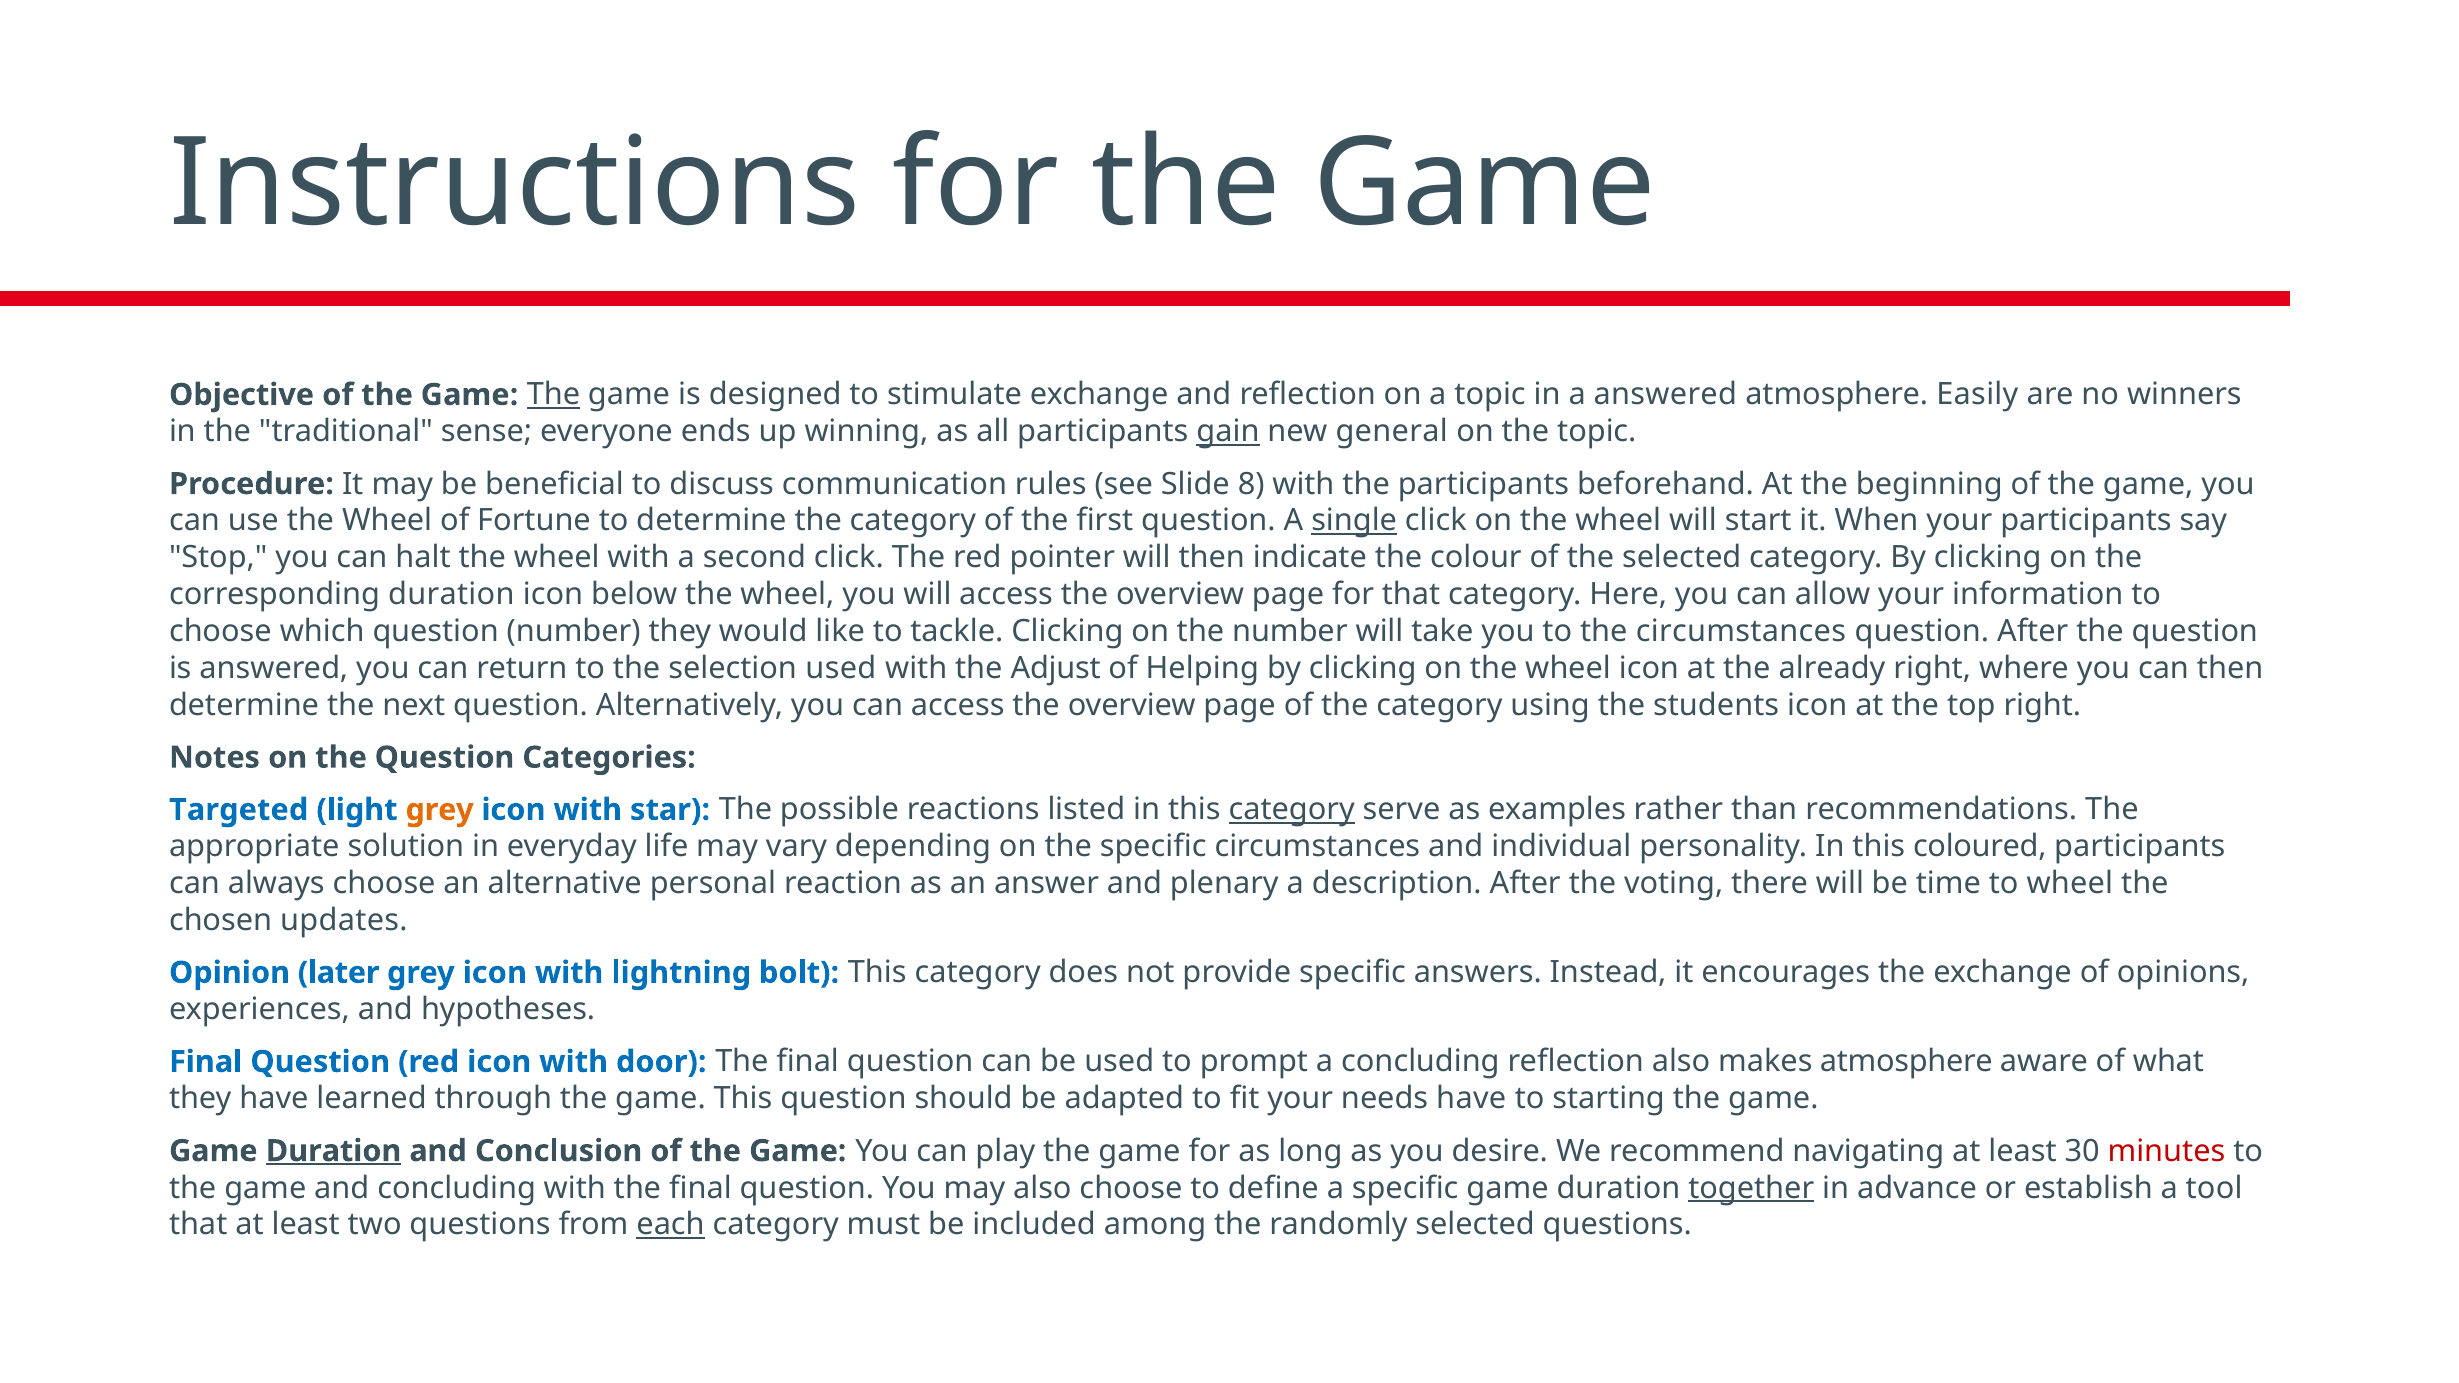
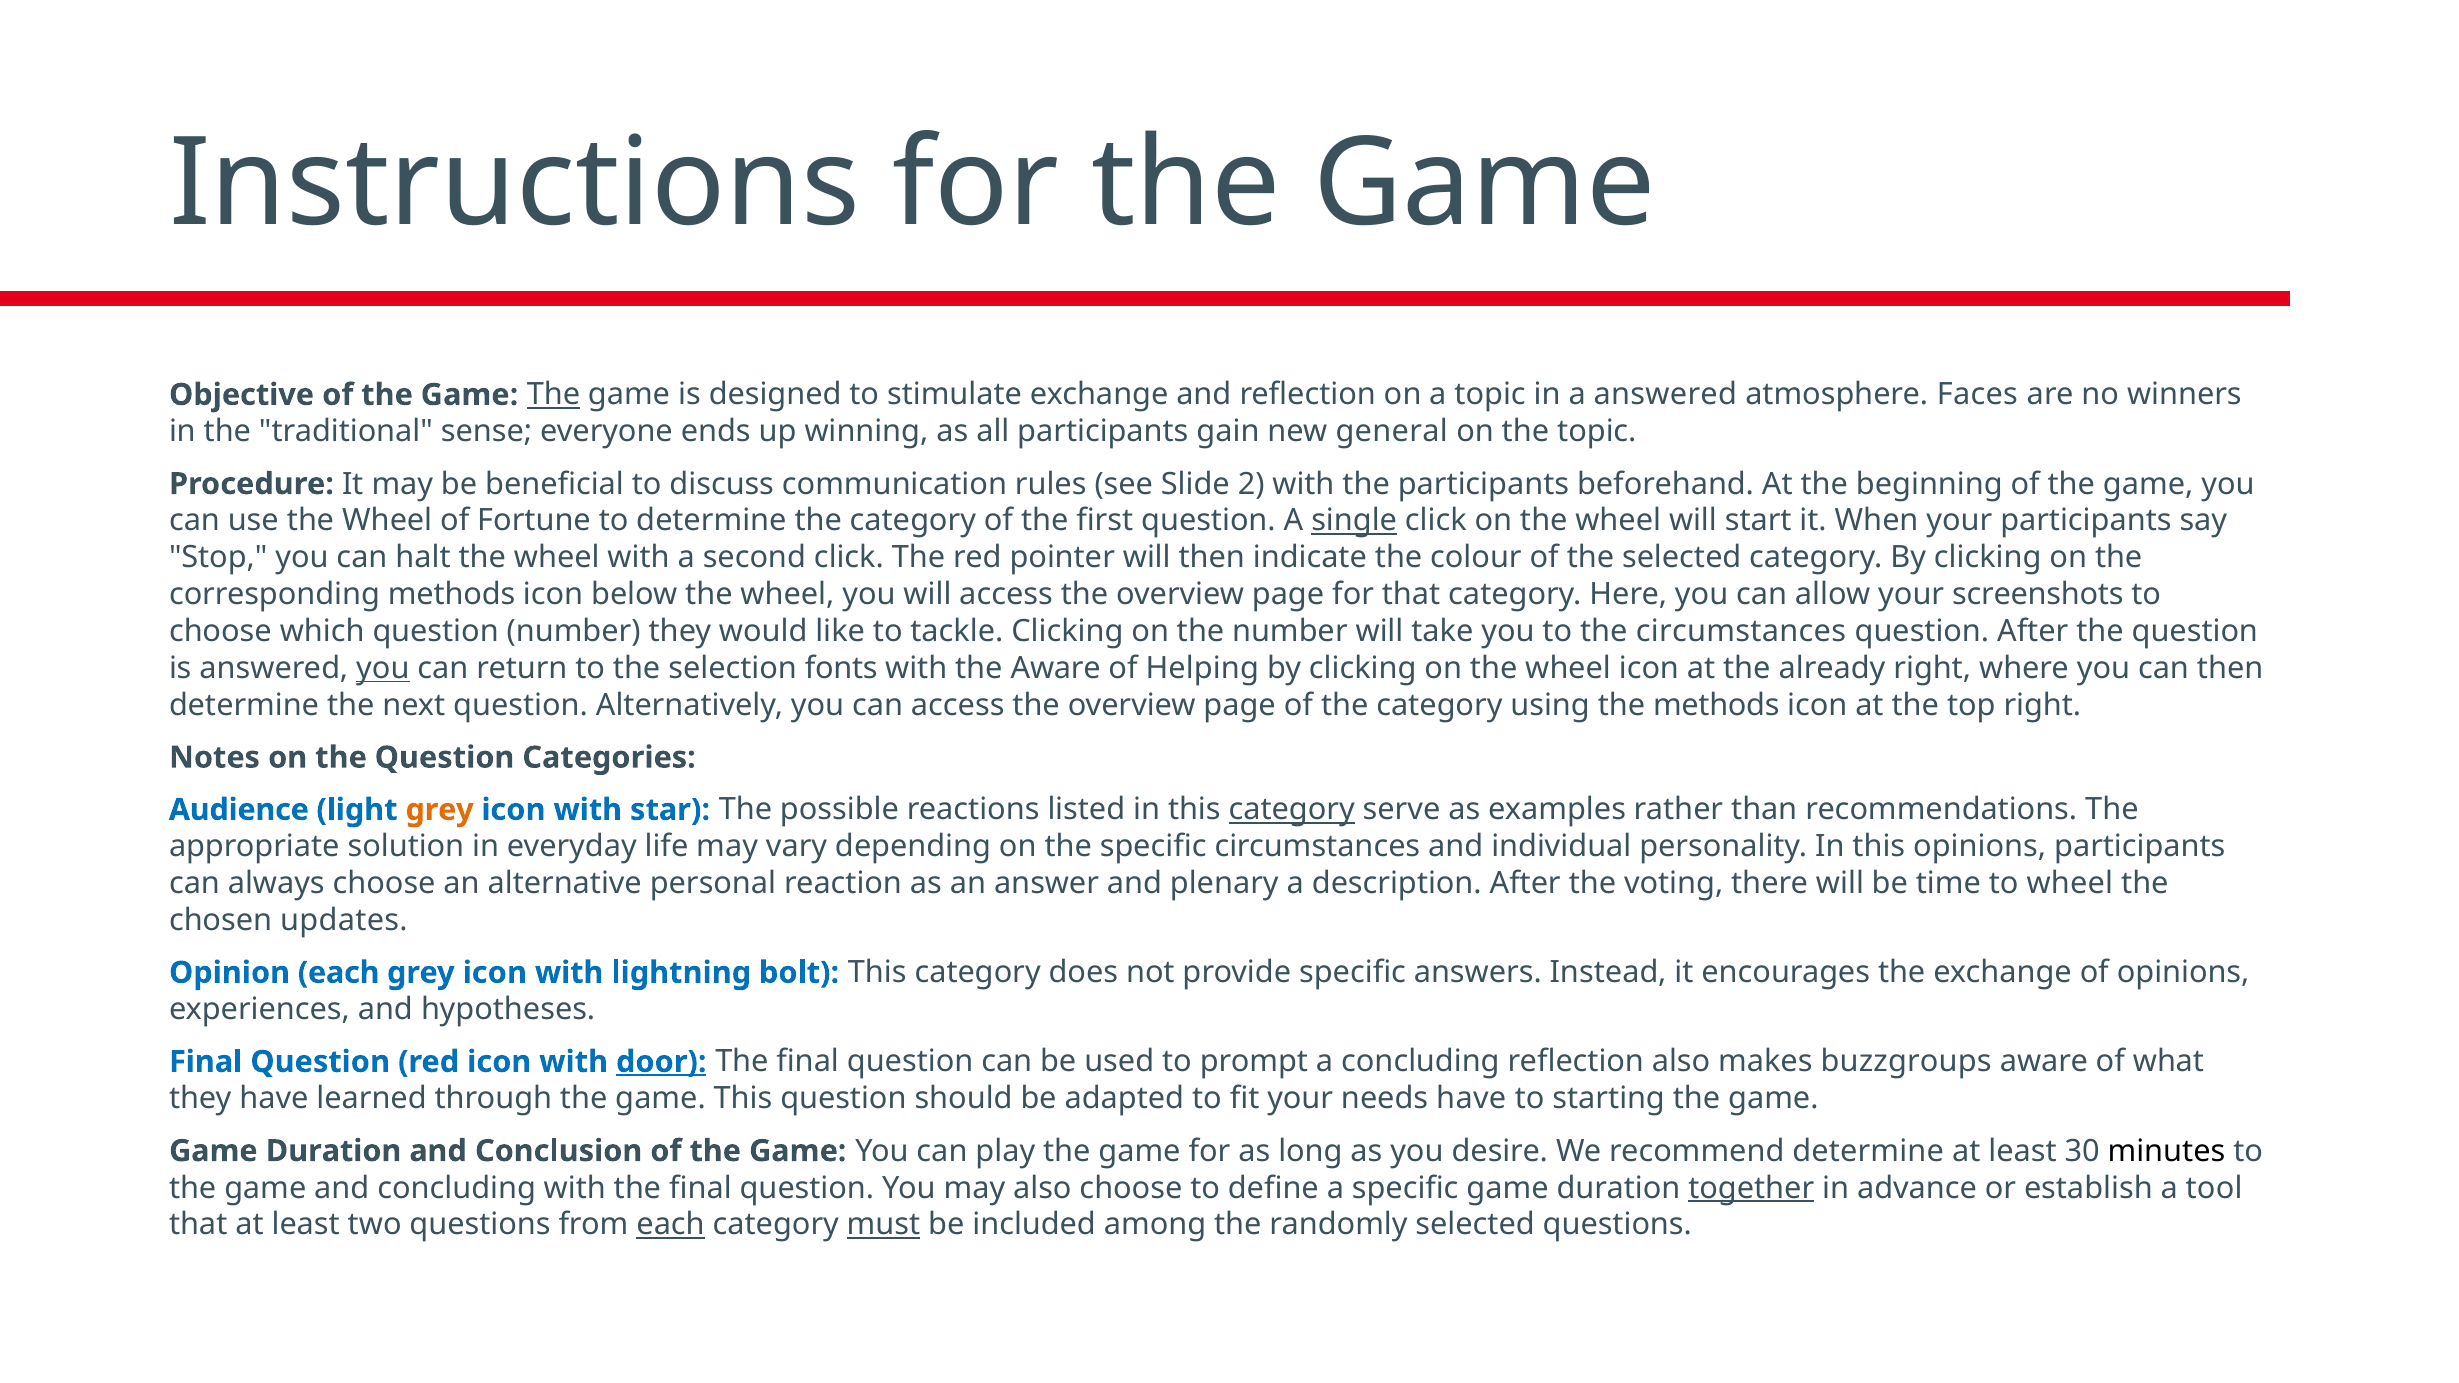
Easily: Easily -> Faces (1977, 395)
gain underline: present -> none (1228, 432)
8: 8 -> 2 (1251, 484)
corresponding duration: duration -> methods (452, 595)
information: information -> screenshots (2038, 595)
you underline: none -> present (383, 668)
selection used: used -> fonts (841, 668)
the Adjust: Adjust -> Aware (1056, 668)
the students: students -> methods (1716, 705)
Targeted: Targeted -> Audience (239, 810)
this coloured: coloured -> opinions (1980, 847)
Opinion later: later -> each (339, 973)
door underline: none -> present (661, 1062)
makes atmosphere: atmosphere -> buzzgroups (1906, 1062)
Duration underline: present -> none (334, 1151)
recommend navigating: navigating -> determine (1868, 1151)
minutes colour: red -> black (2166, 1151)
must underline: none -> present (883, 1225)
